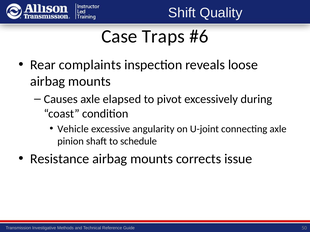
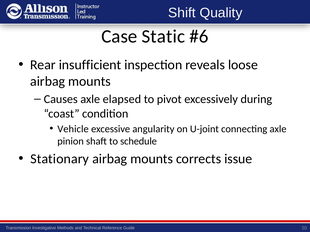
Traps: Traps -> Static (163, 37)
complaints: complaints -> insufficient (90, 65)
Resistance: Resistance -> Stationary (60, 159)
